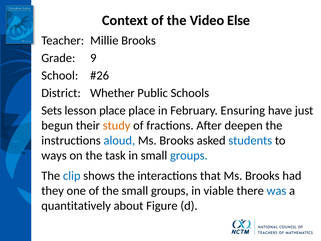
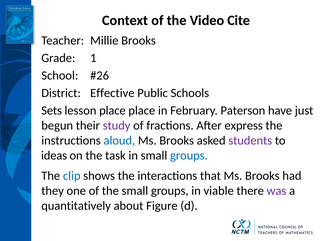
Else: Else -> Cite (239, 20)
9: 9 -> 1 (93, 58)
Whether: Whether -> Effective (112, 93)
Ensuring: Ensuring -> Paterson (243, 110)
study colour: orange -> purple (117, 125)
deepen: deepen -> express (244, 125)
students colour: blue -> purple (250, 140)
ways: ways -> ideas (54, 155)
was colour: blue -> purple (276, 191)
